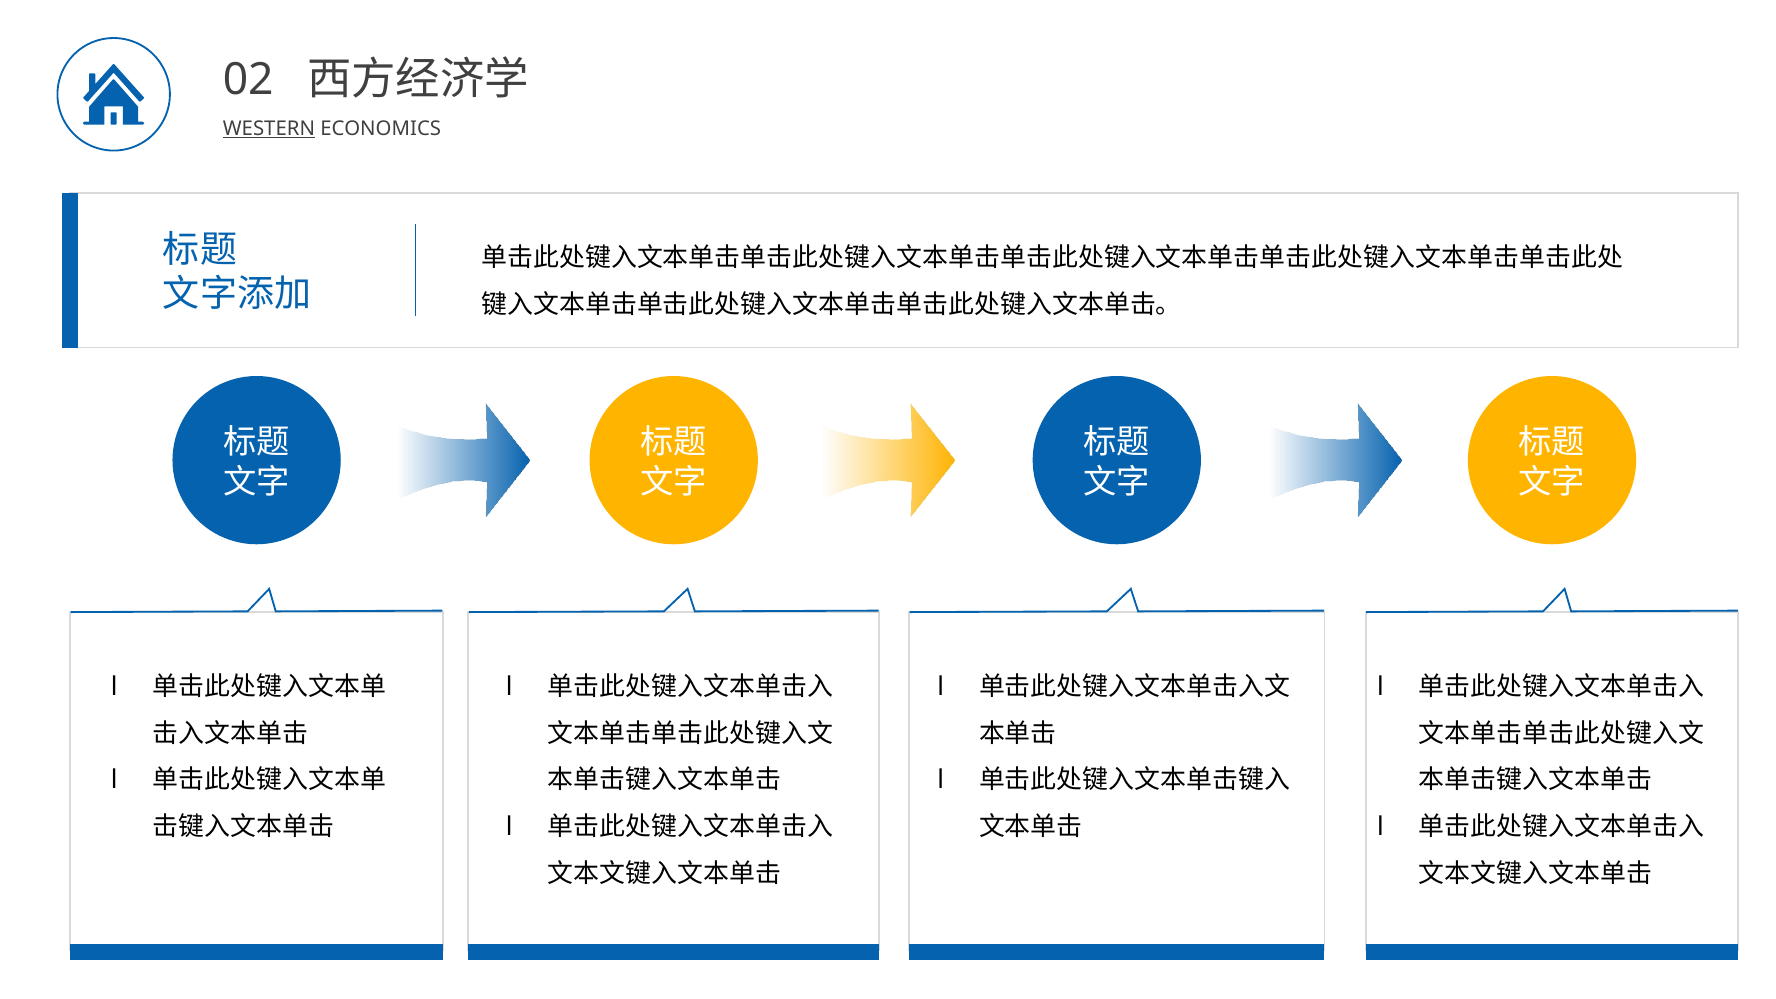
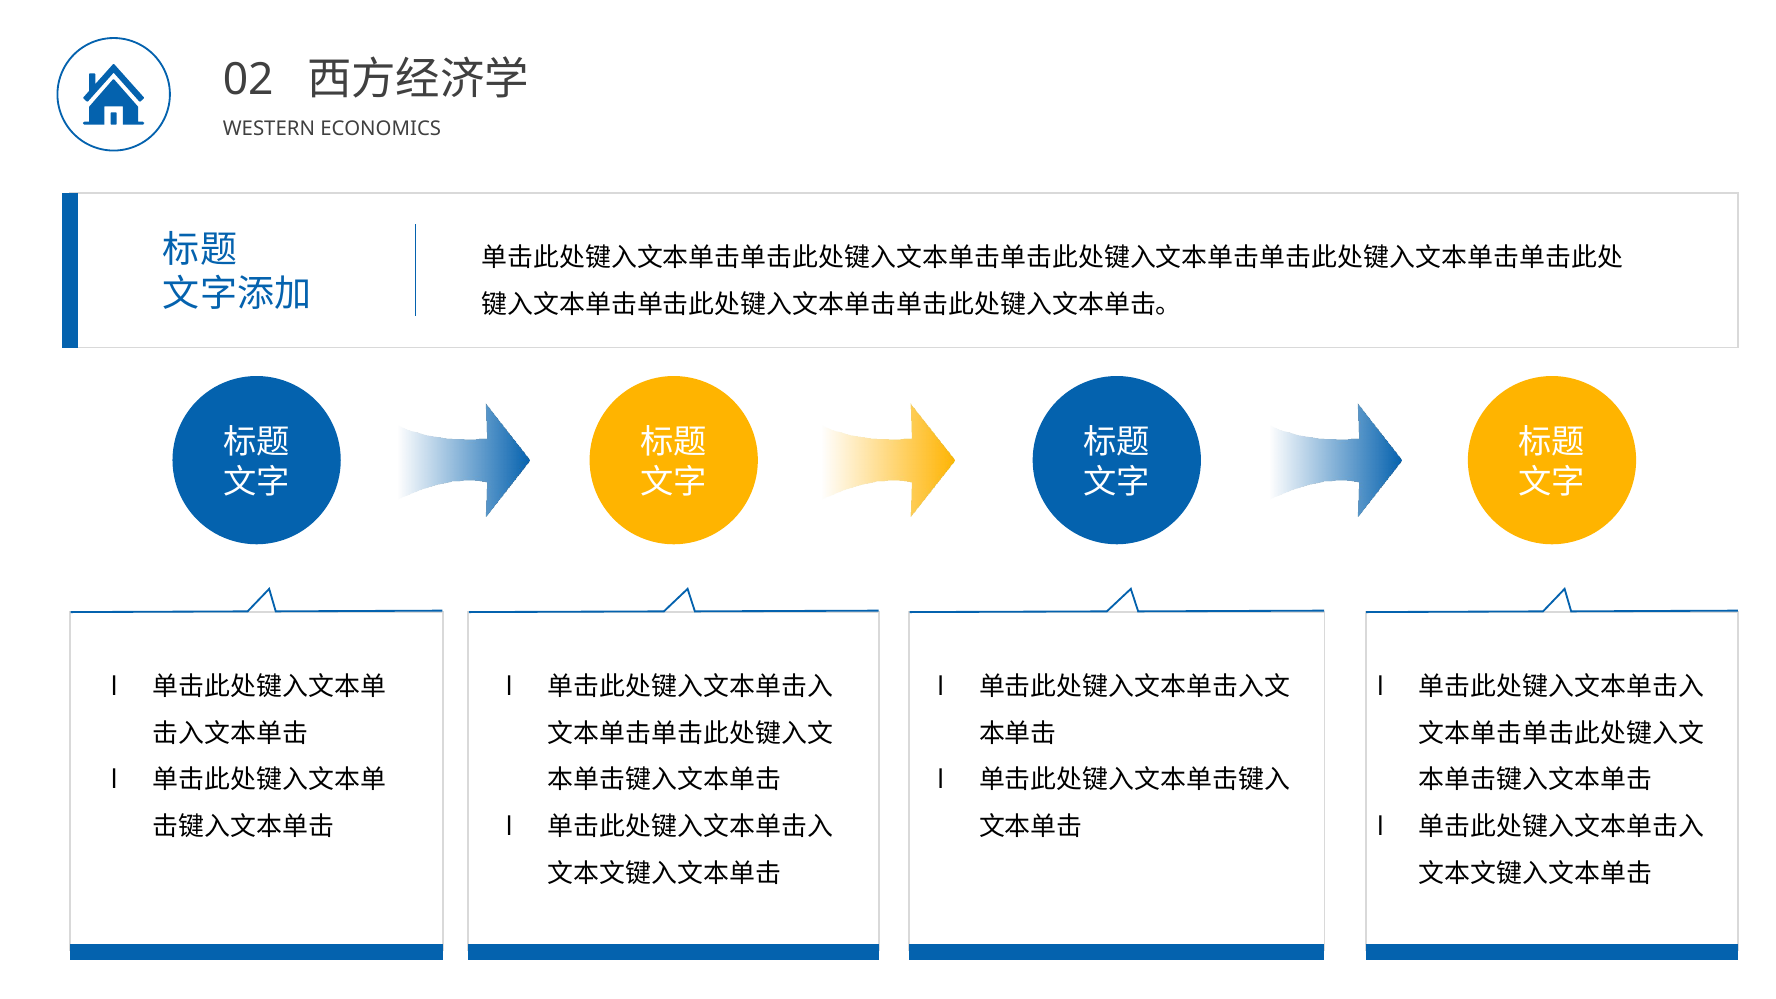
WESTERN underline: present -> none (269, 129)
